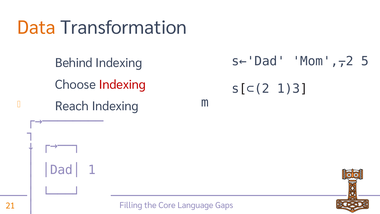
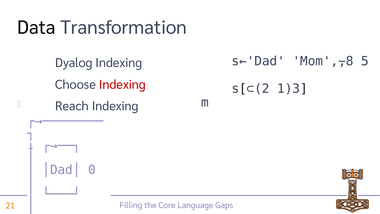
Data colour: orange -> black (37, 28)
Mom',⍪2: Mom',⍪2 -> Mom',⍪8 (323, 61)
Behind: Behind -> Dyalog (74, 63)
1: 1 -> 0 (92, 170)
